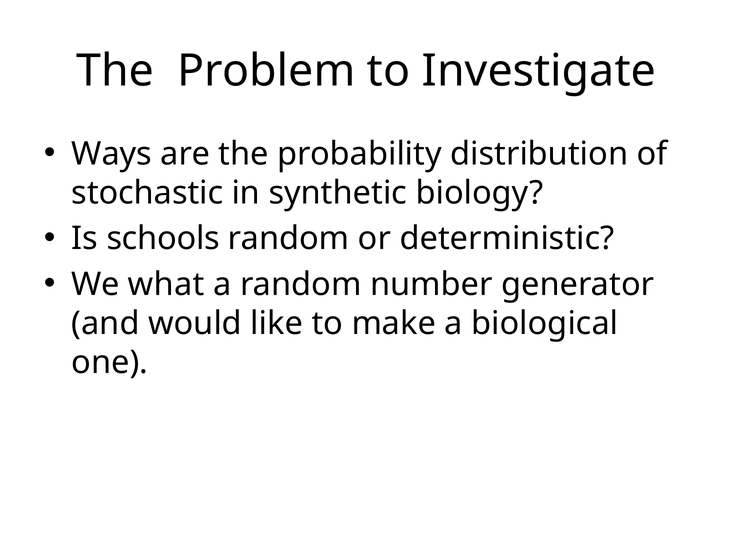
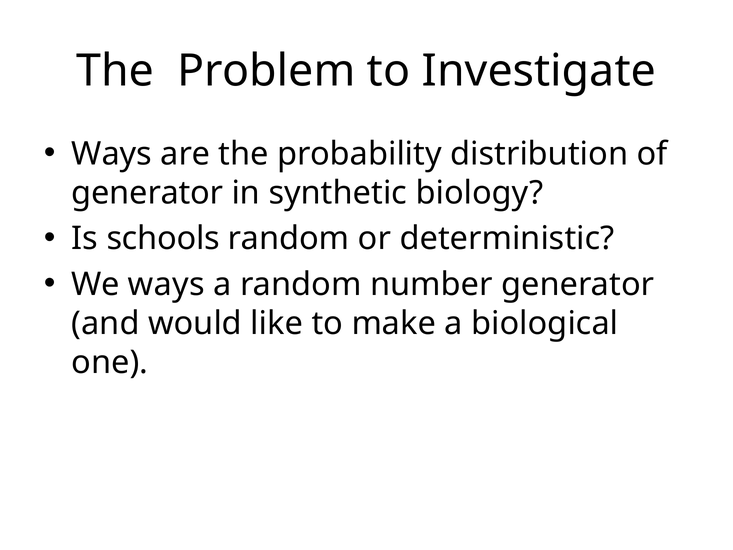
stochastic: stochastic -> generator (147, 193)
We what: what -> ways (166, 284)
